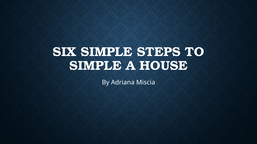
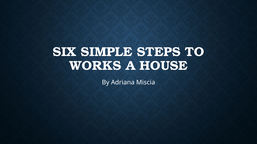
SIMPLE: SIMPLE -> WORKS (95, 66)
